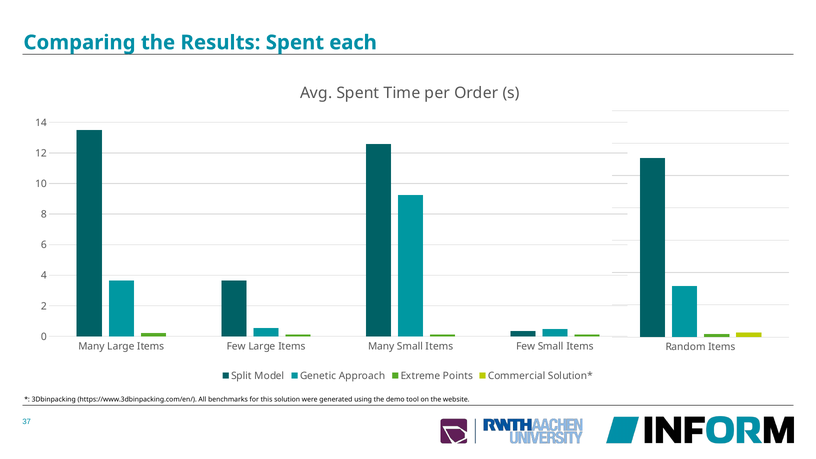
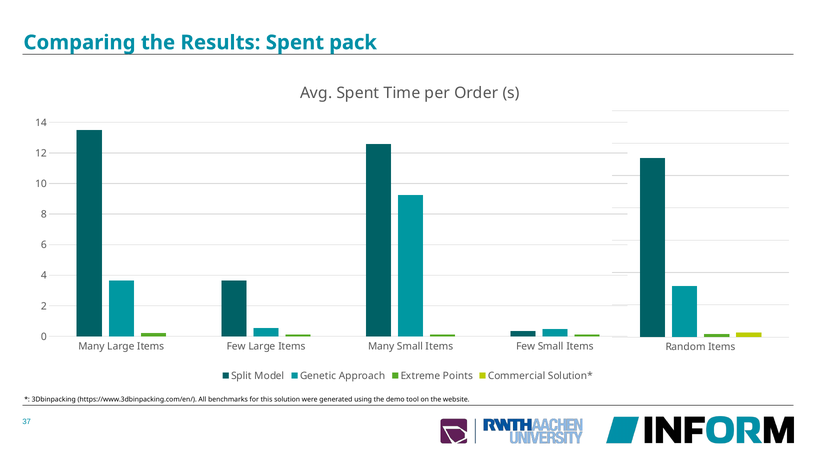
each: each -> pack (353, 43)
